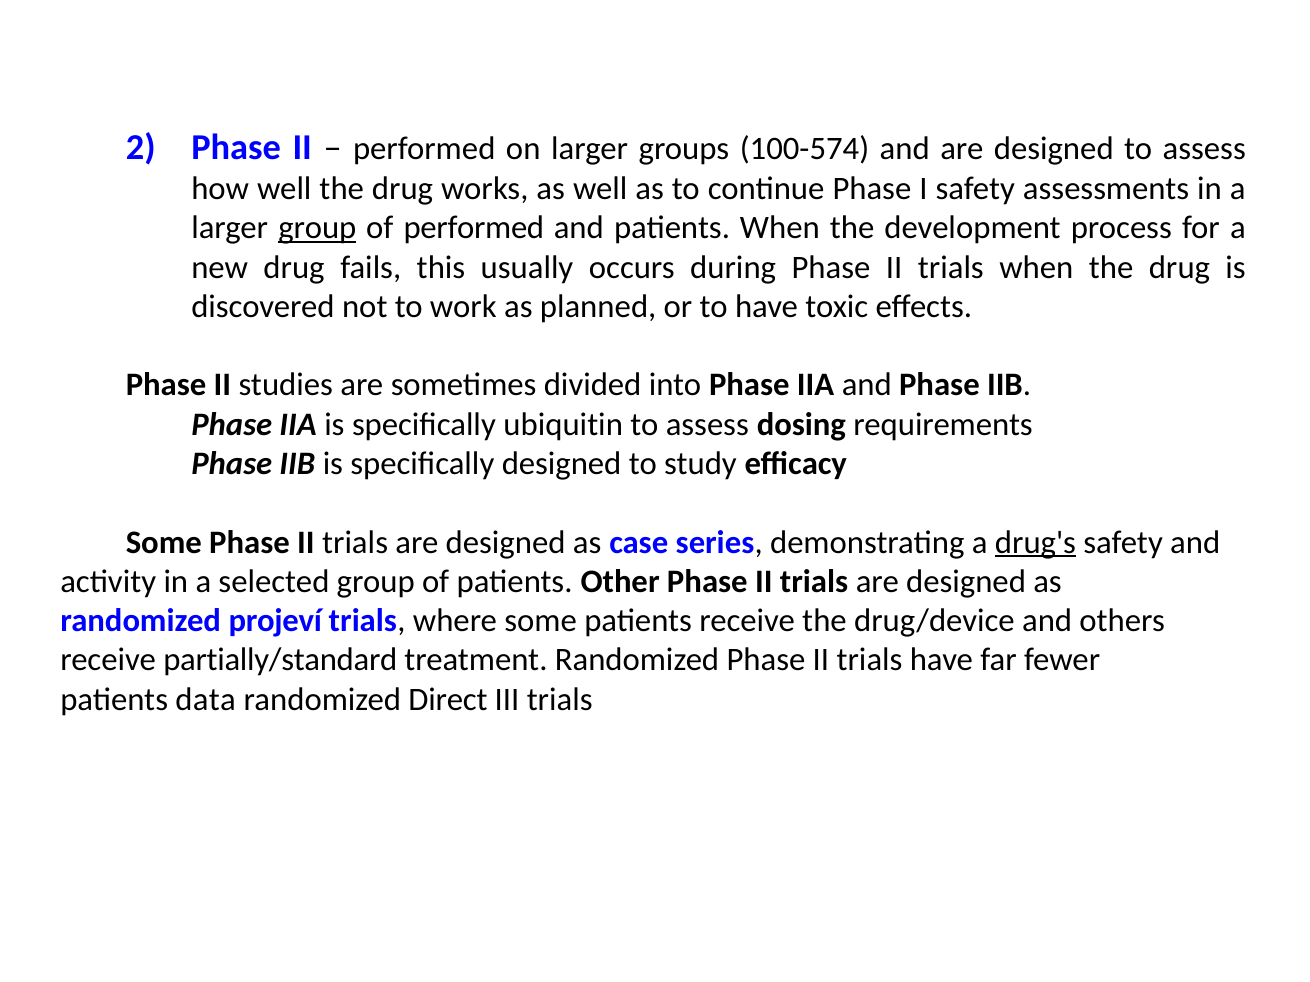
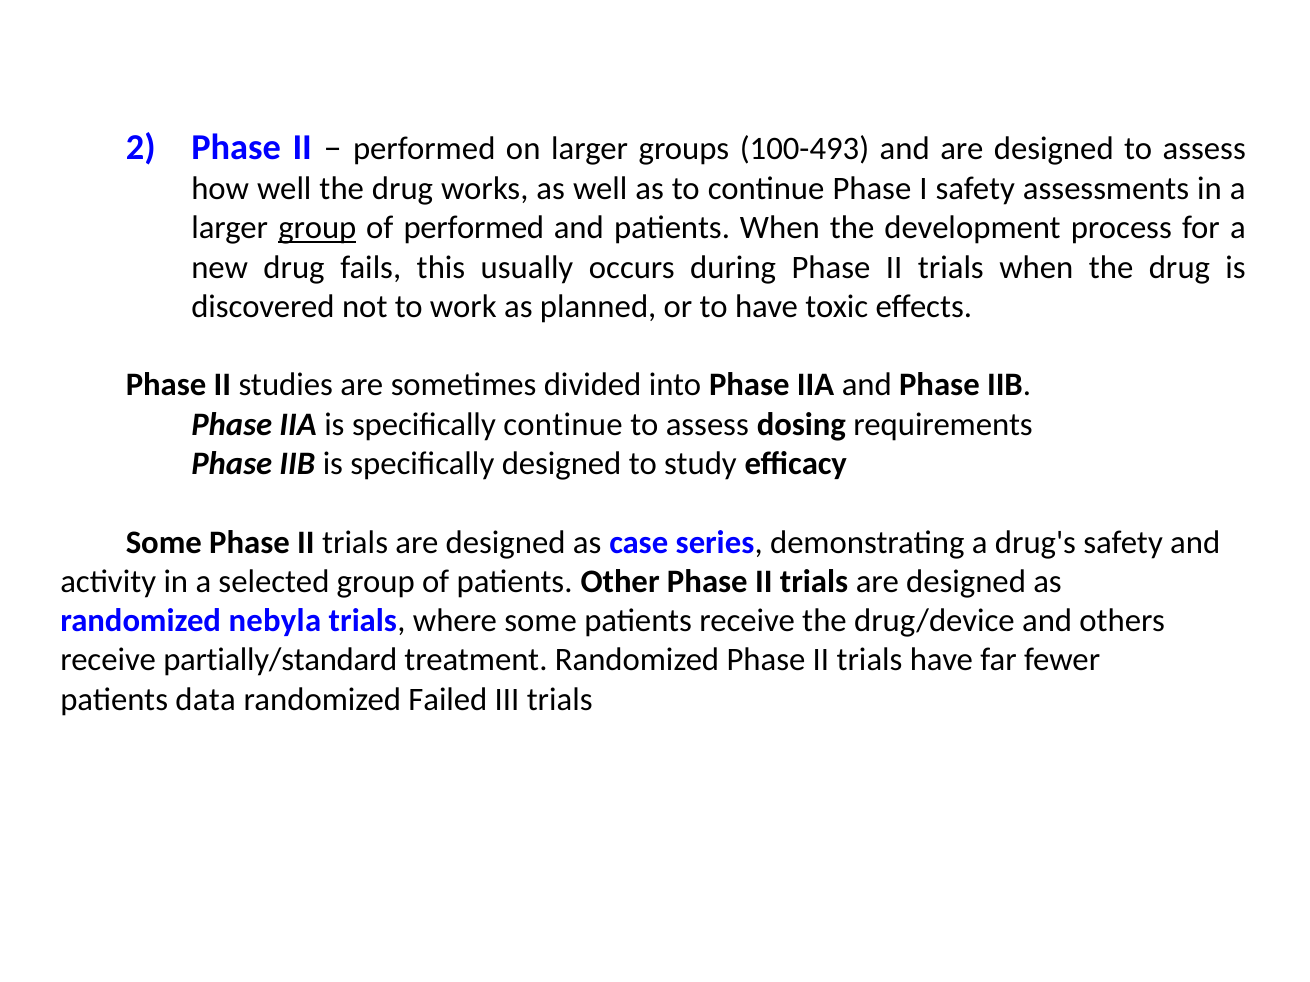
100-574: 100-574 -> 100-493 (804, 149)
specifically ubiquitin: ubiquitin -> continue (563, 425)
drug's underline: present -> none (1036, 543)
projeví: projeví -> nebyla (275, 621)
Direct: Direct -> Failed (448, 700)
